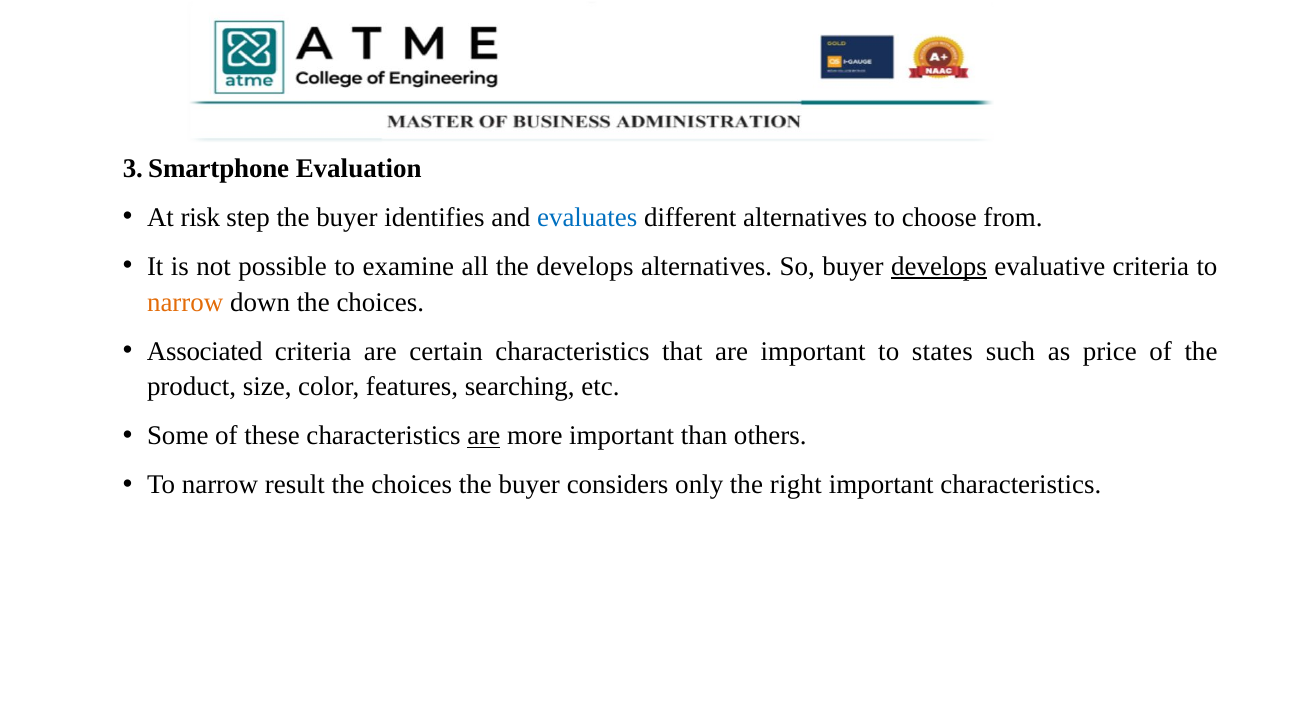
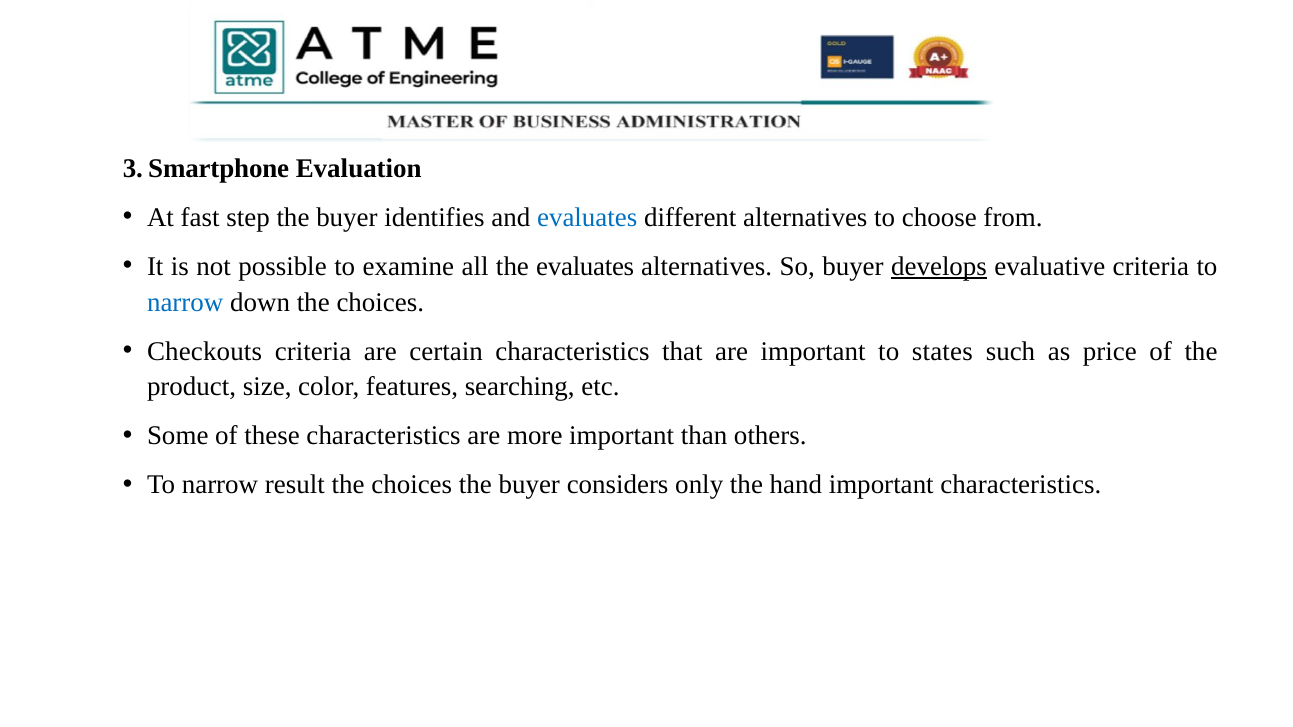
risk: risk -> fast (200, 218)
the develops: develops -> evaluates (585, 267)
narrow colour: orange -> blue (185, 302)
Associated: Associated -> Checkouts (205, 351)
are underline: present -> none (484, 436)
right: right -> hand (796, 485)
